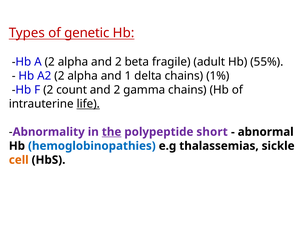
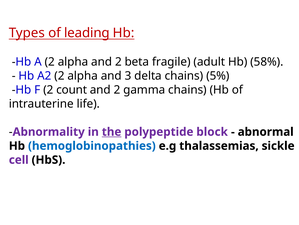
genetic: genetic -> leading (87, 33)
55%: 55% -> 58% (267, 62)
1: 1 -> 3 (128, 76)
1%: 1% -> 5% (218, 76)
life underline: present -> none (88, 104)
short: short -> block (212, 131)
cell colour: orange -> purple (19, 159)
